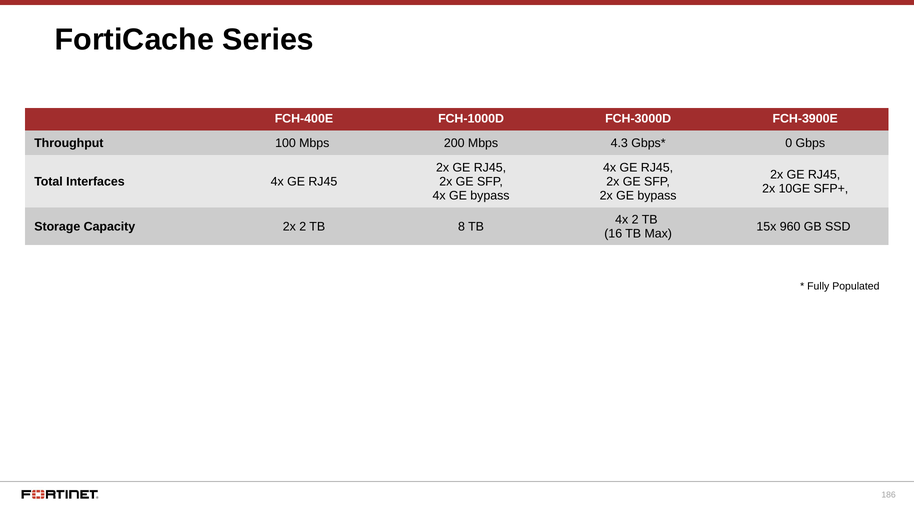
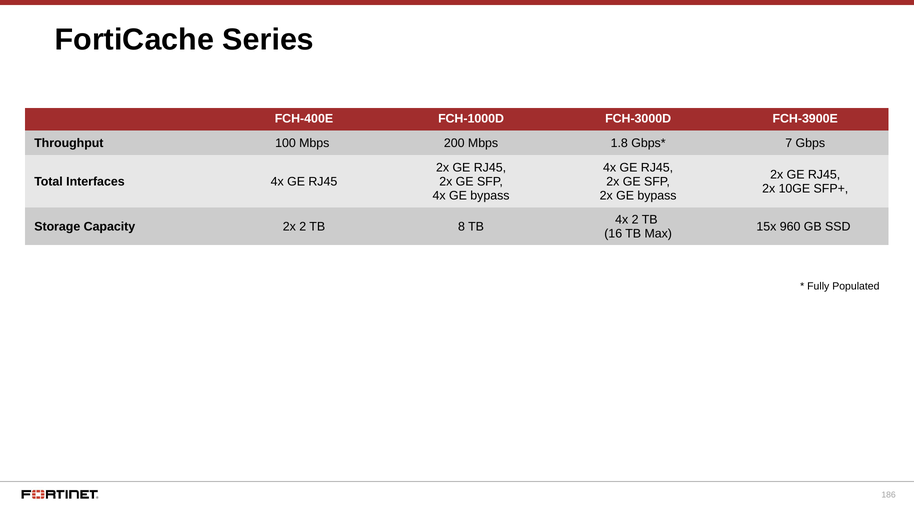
4.3: 4.3 -> 1.8 (619, 143)
0: 0 -> 7 (789, 143)
